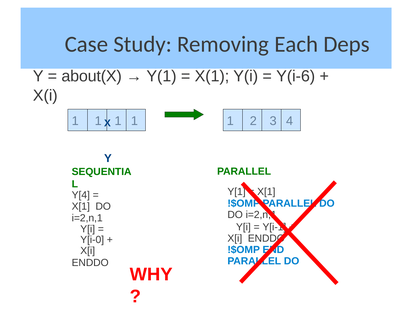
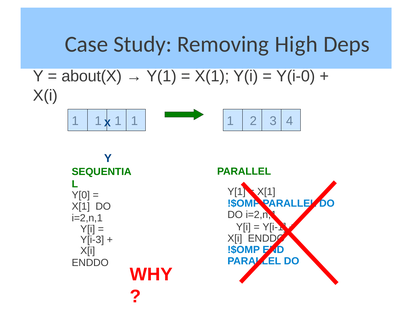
Each: Each -> High (296, 44)
Y(i-6: Y(i-6 -> Y(i-0 (296, 76)
Y[4: Y[4 -> Y[0 (81, 195)
Y[i-0: Y[i-0 -> Y[i-3 (92, 240)
